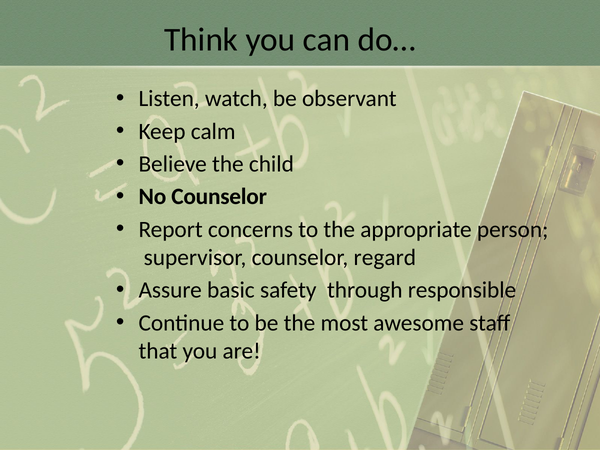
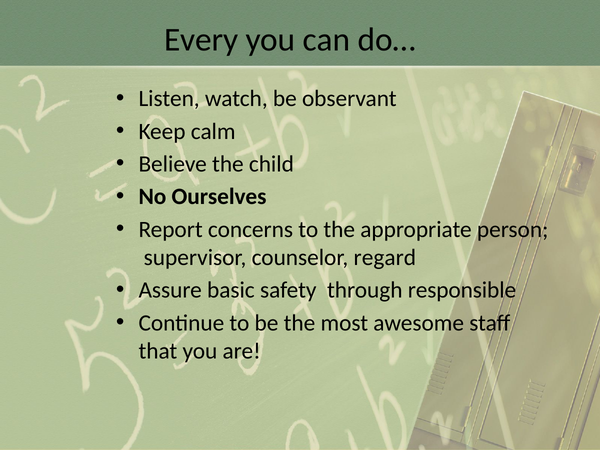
Think: Think -> Every (201, 40)
No Counselor: Counselor -> Ourselves (219, 197)
